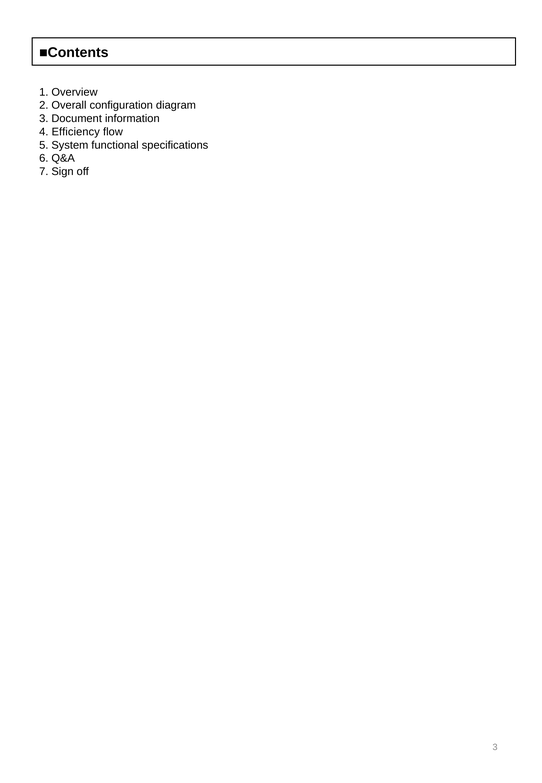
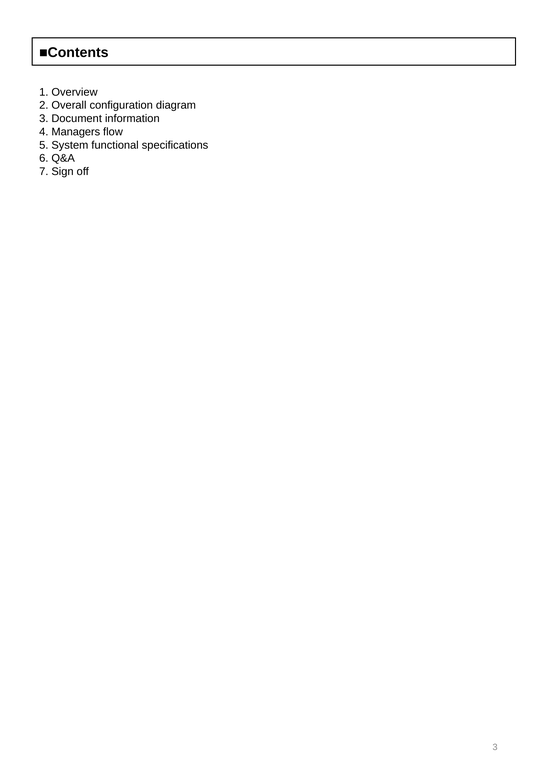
Efficiency: Efficiency -> Managers (76, 132)
